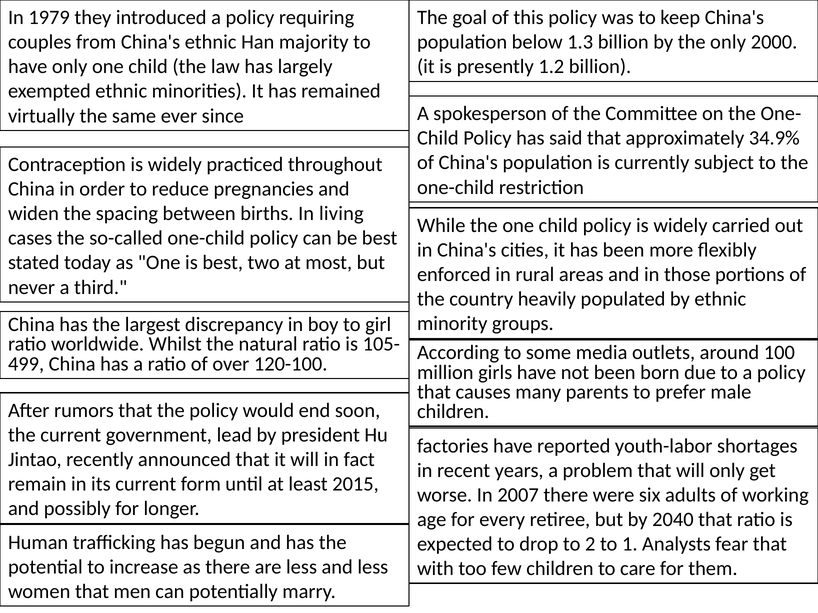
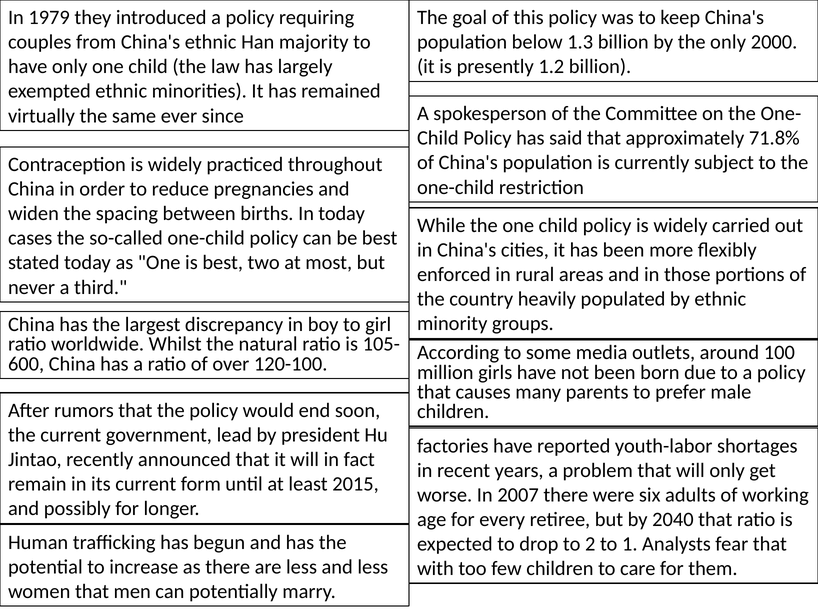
34.9%: 34.9% -> 71.8% (774, 138)
In living: living -> today (342, 214)
499: 499 -> 600 (26, 364)
